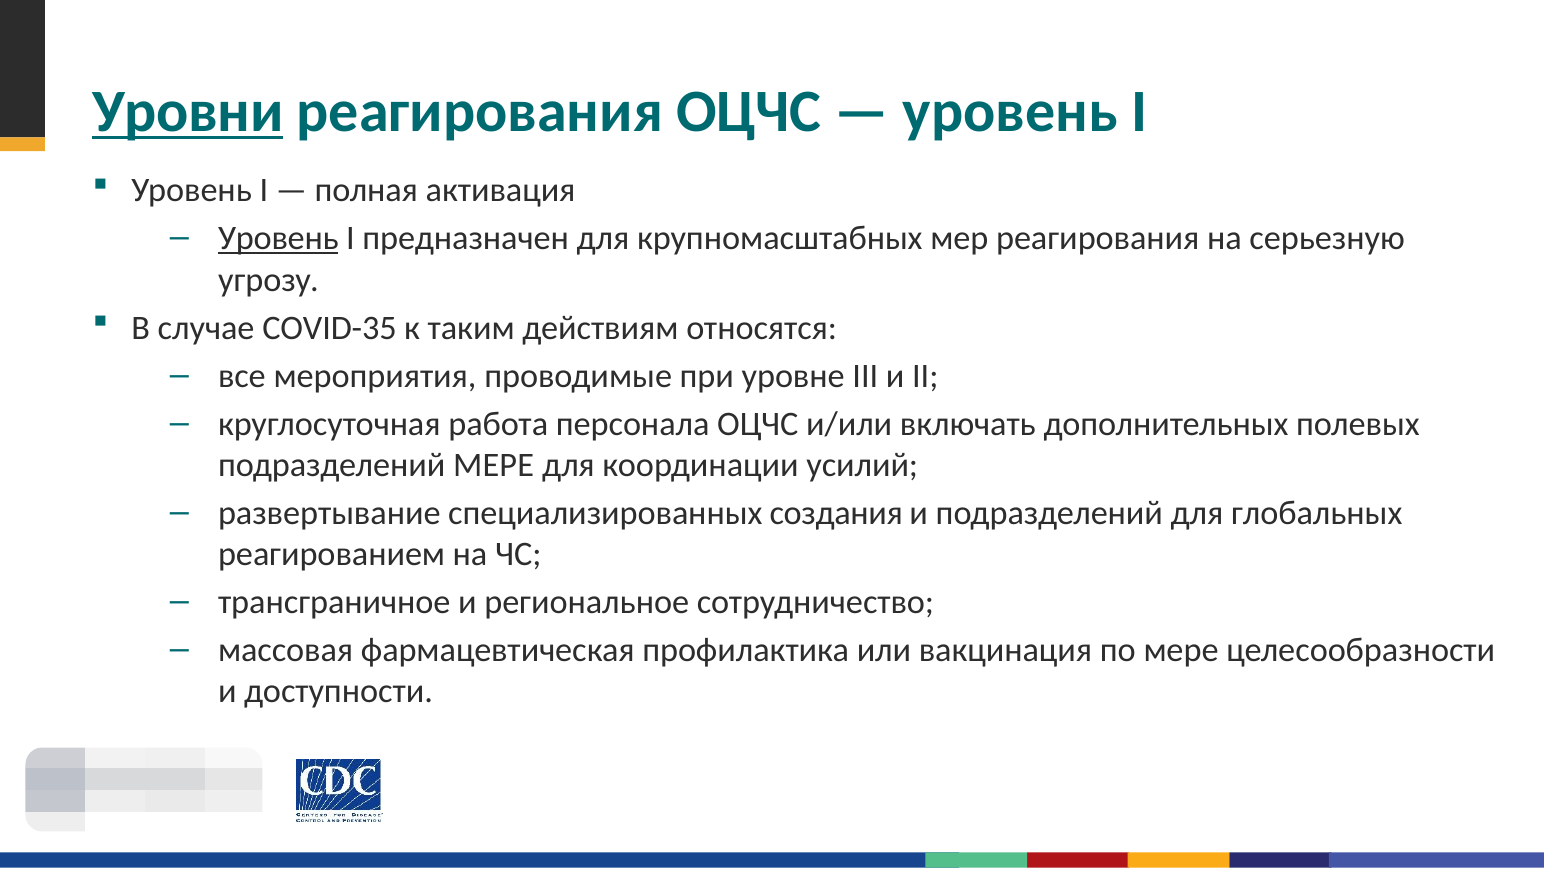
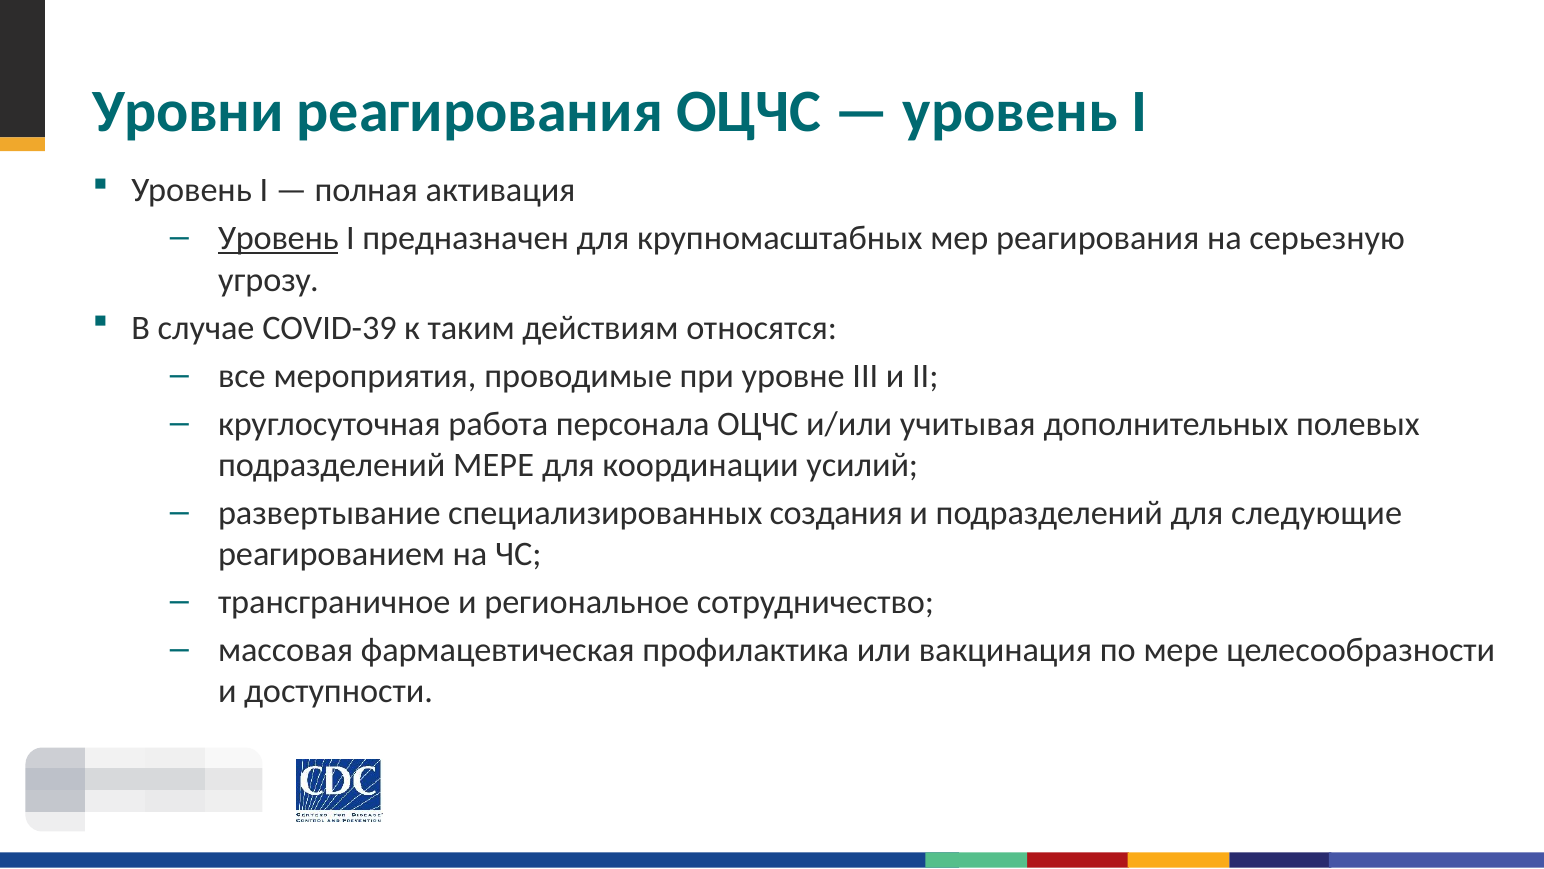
Уровни underline: present -> none (188, 112)
COVID-35: COVID-35 -> COVID-39 (329, 328)
включать: включать -> учитывая (968, 424)
глобальных: глобальных -> следующие (1317, 513)
